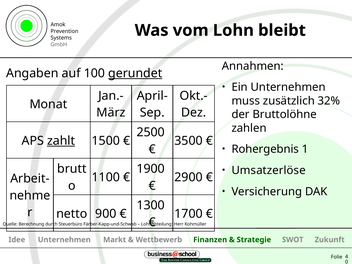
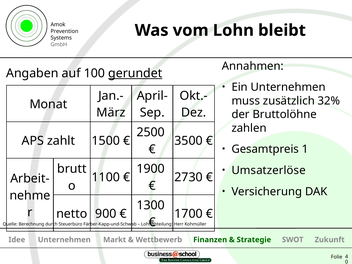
zahlt underline: present -> none (61, 141)
Rohergebnis: Rohergebnis -> Gesamtpreis (265, 149)
2900: 2900 -> 2730 (189, 177)
